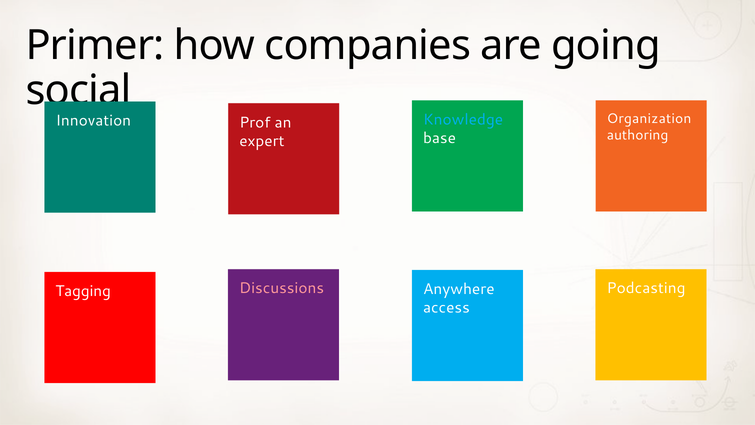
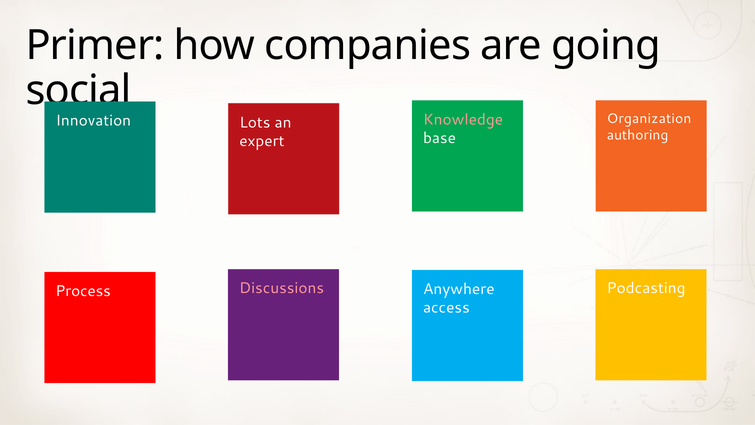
Knowledge colour: light blue -> pink (463, 119)
Prof: Prof -> Lots (255, 122)
Tagging: Tagging -> Process (83, 291)
